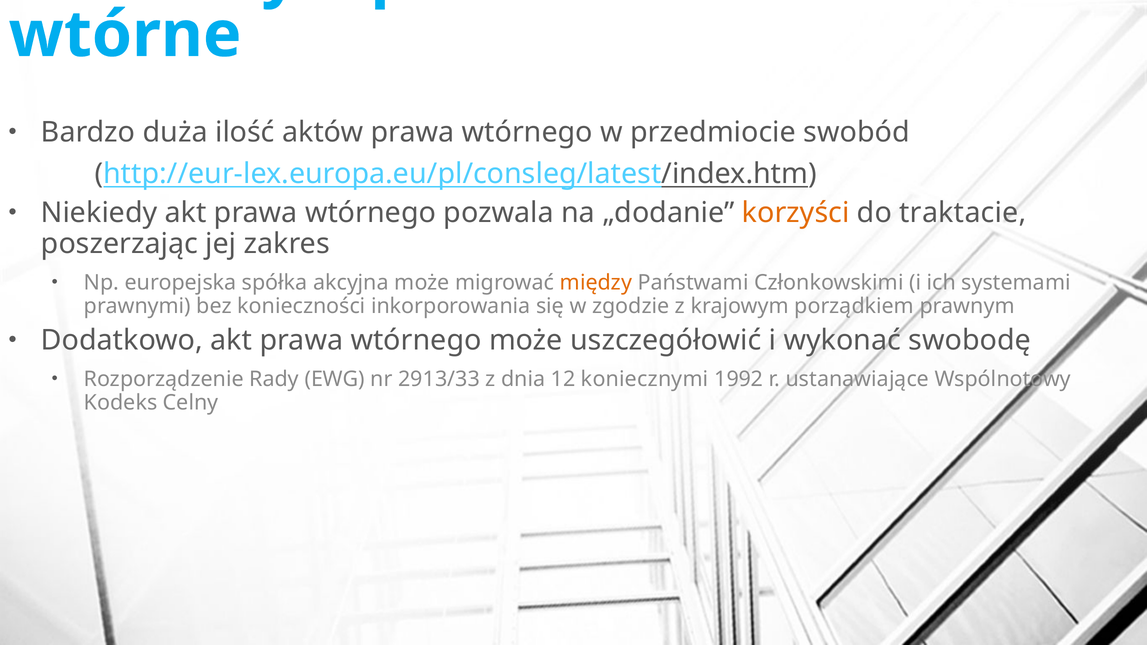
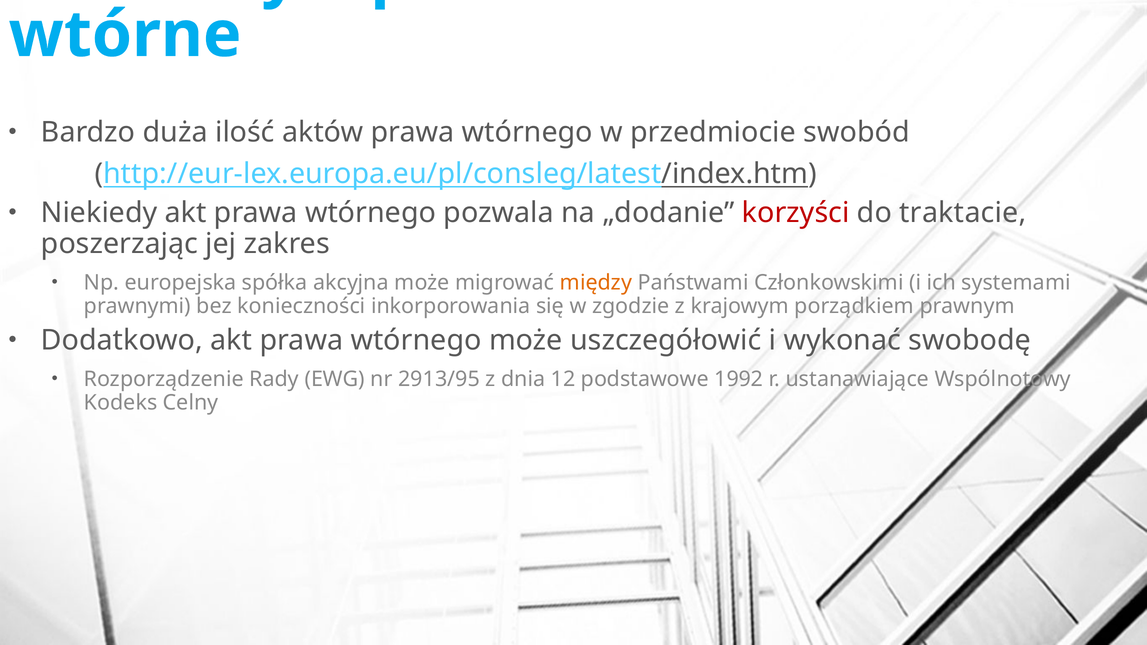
korzyści colour: orange -> red (796, 213)
2913/33: 2913/33 -> 2913/95 (439, 379)
koniecznymi: koniecznymi -> podstawowe (645, 379)
